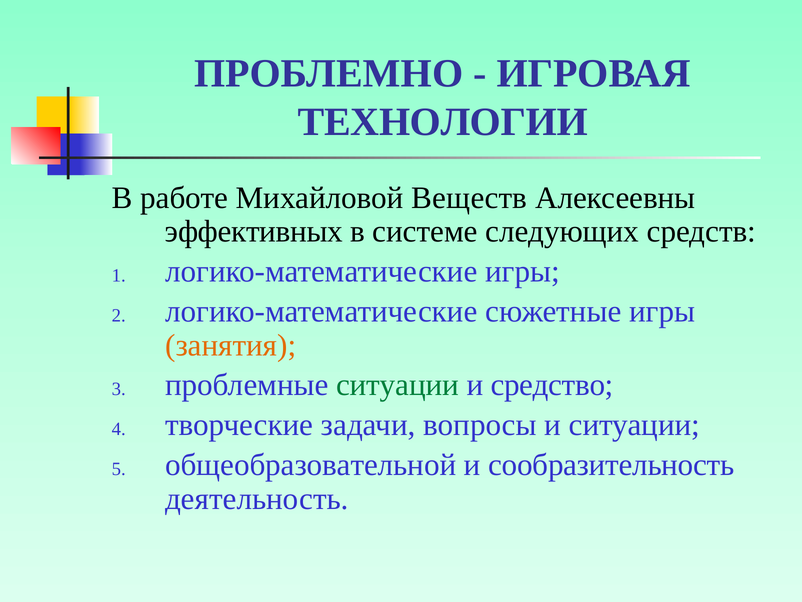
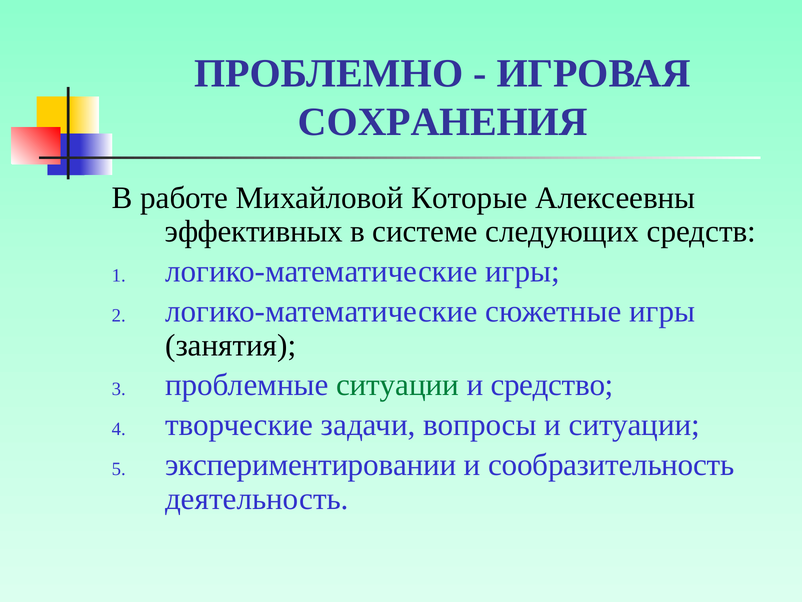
ТЕХНОЛОГИИ: ТЕХНОЛОГИИ -> СОХРАНЕНИЯ (443, 122)
Веществ: Веществ -> Которые (469, 198)
занятия colour: orange -> black (231, 345)
общеобразовательной: общеобразовательной -> экспериментировании (311, 465)
